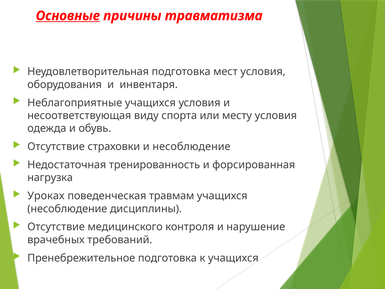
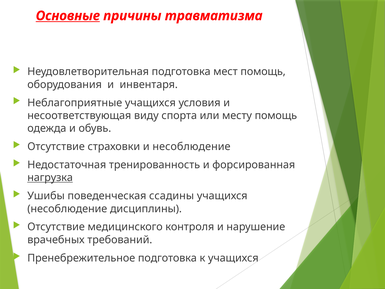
мест условия: условия -> помощь (263, 72)
месту условия: условия -> помощь (276, 115)
нагрузка underline: none -> present (50, 178)
Уроках: Уроках -> Ушибы (46, 196)
травмам: травмам -> ссадины (172, 196)
